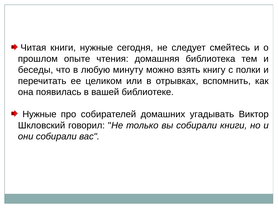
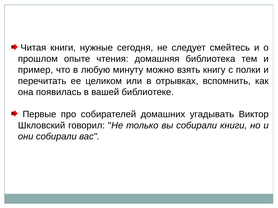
беседы: беседы -> пример (36, 70)
Нужные: Нужные -> Первые (39, 115)
